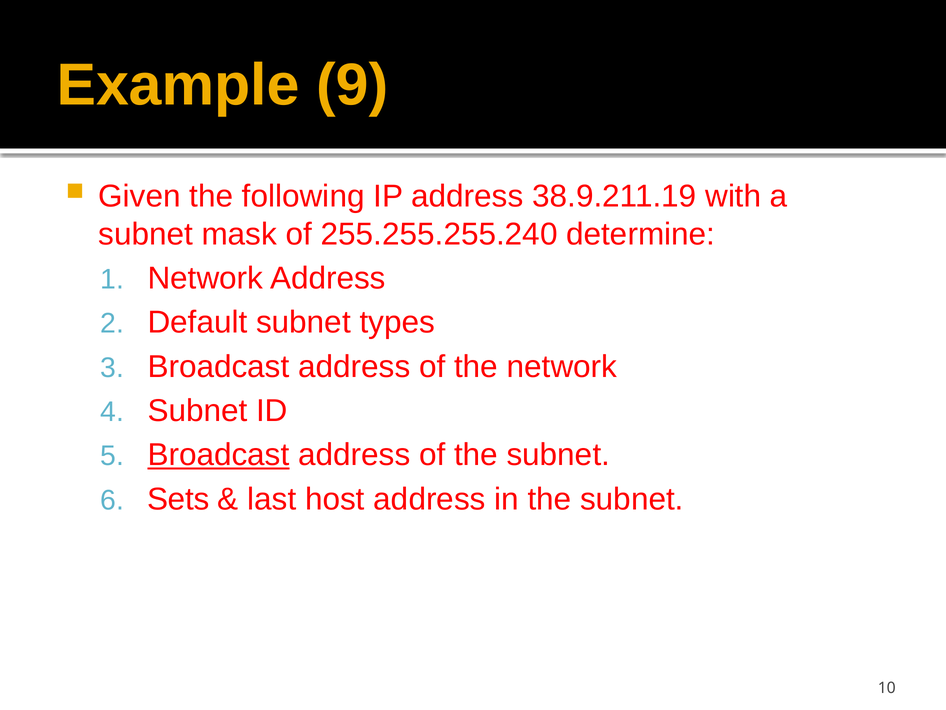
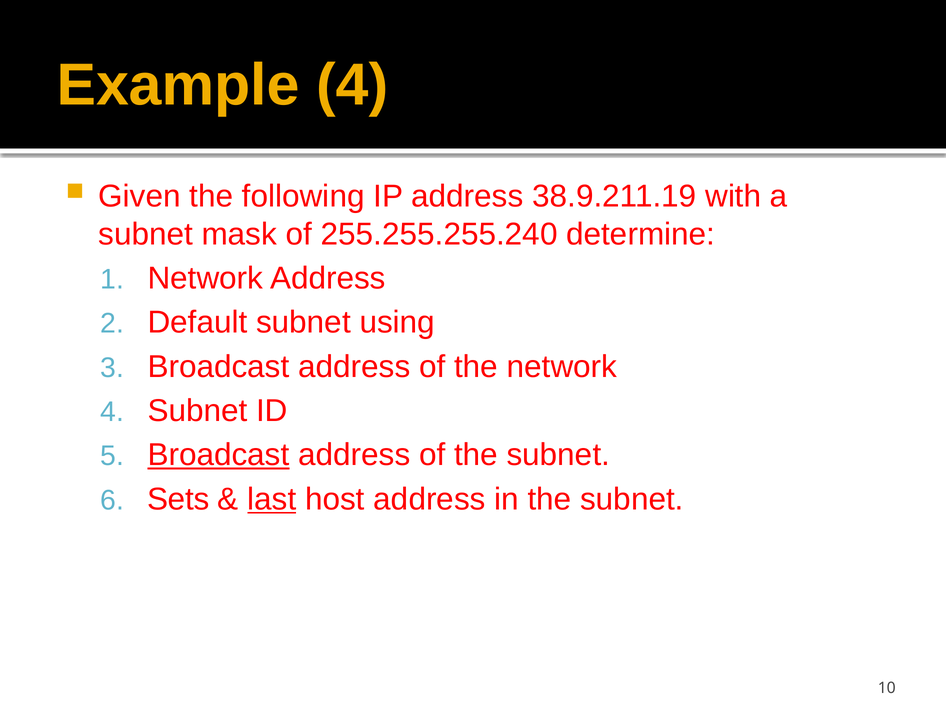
Example 9: 9 -> 4 (352, 85)
types: types -> using (397, 322)
last underline: none -> present (272, 499)
